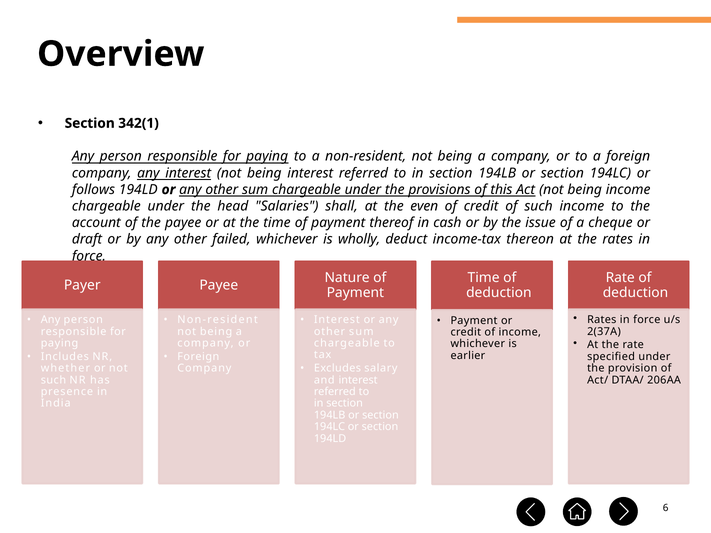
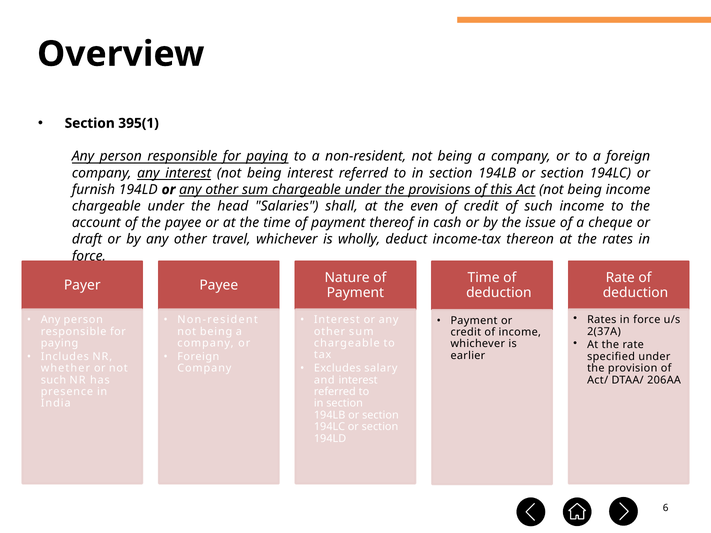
342(1: 342(1 -> 395(1 (139, 123)
follows: follows -> furnish (93, 190)
failed: failed -> travel (231, 240)
